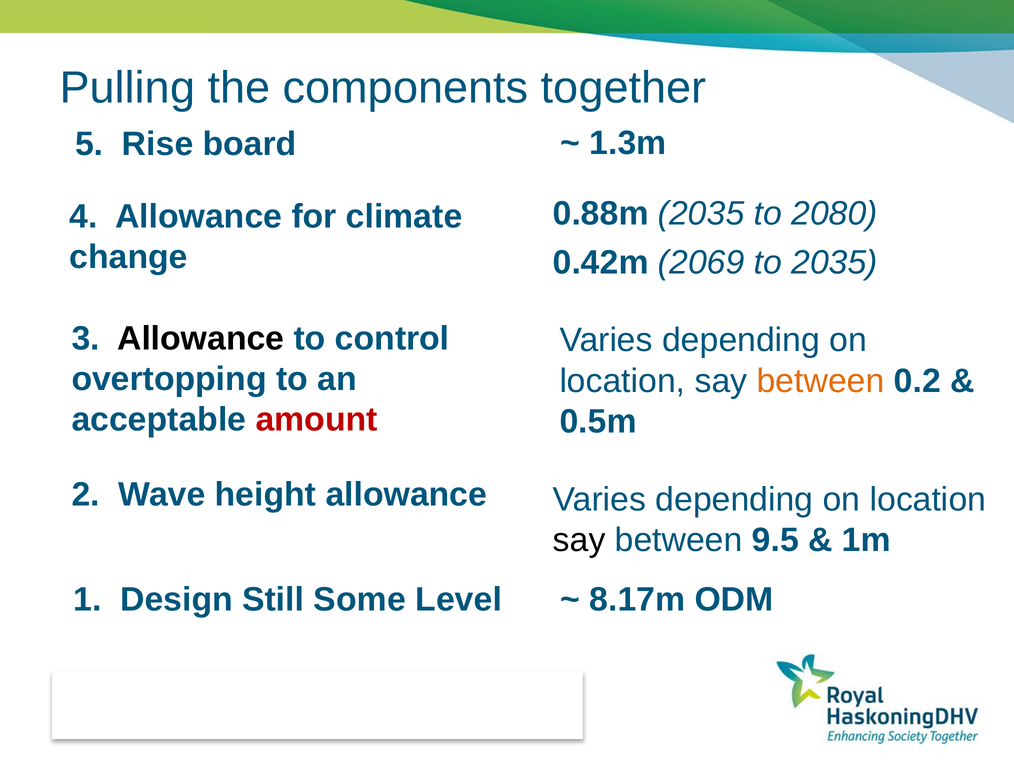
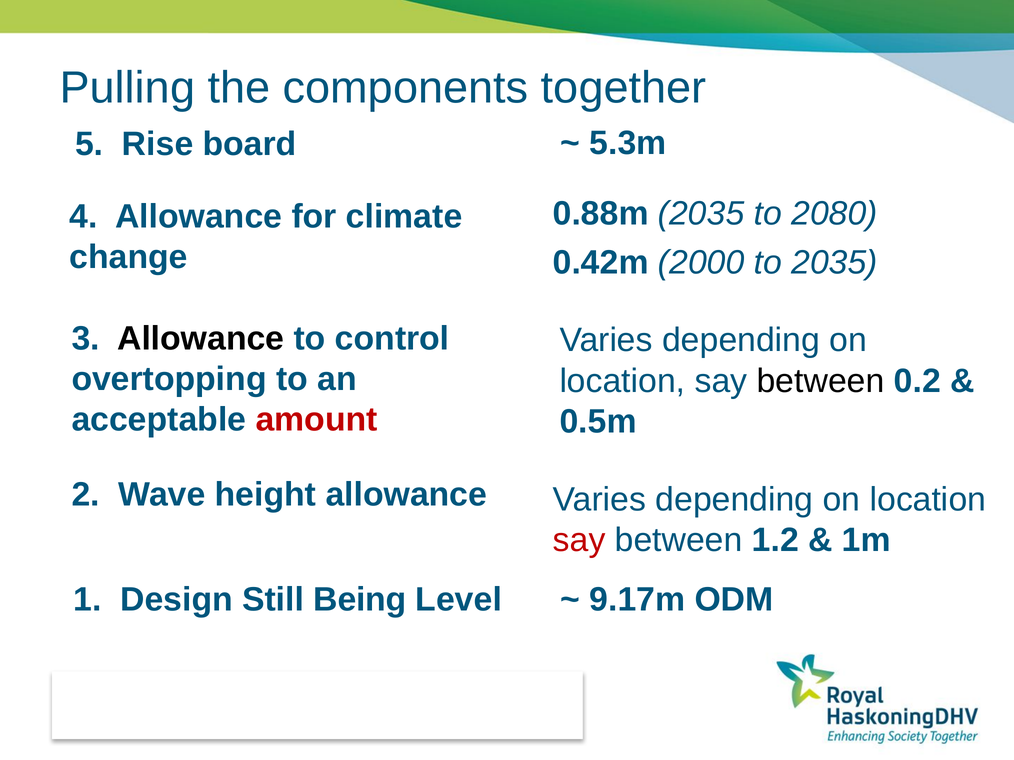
1.3m: 1.3m -> 5.3m (628, 143)
2069: 2069 -> 2000 (701, 263)
between colour: orange -> black (821, 381)
say colour: black -> red (579, 541)
9.5: 9.5 -> 1.2 (775, 541)
Some: Some -> Being (360, 600)
8.17m: 8.17m -> 9.17m (637, 600)
